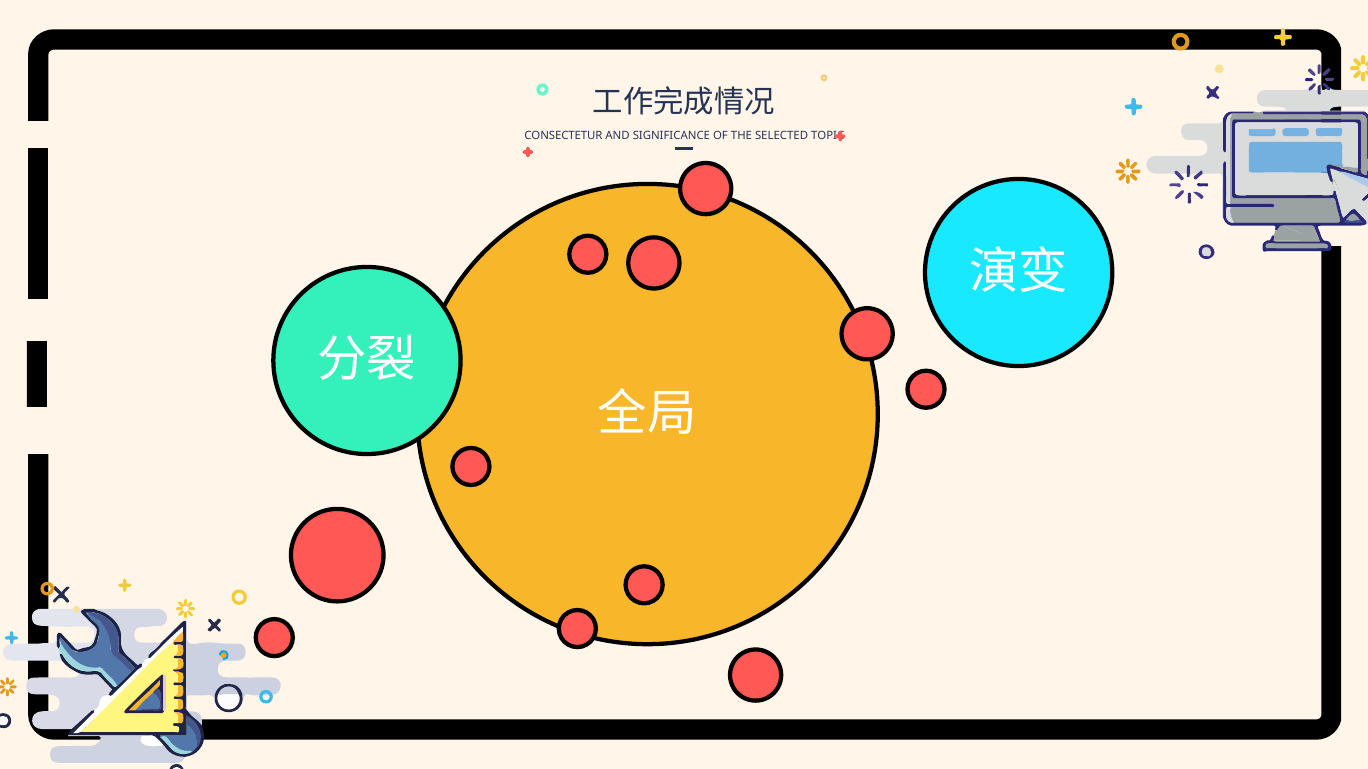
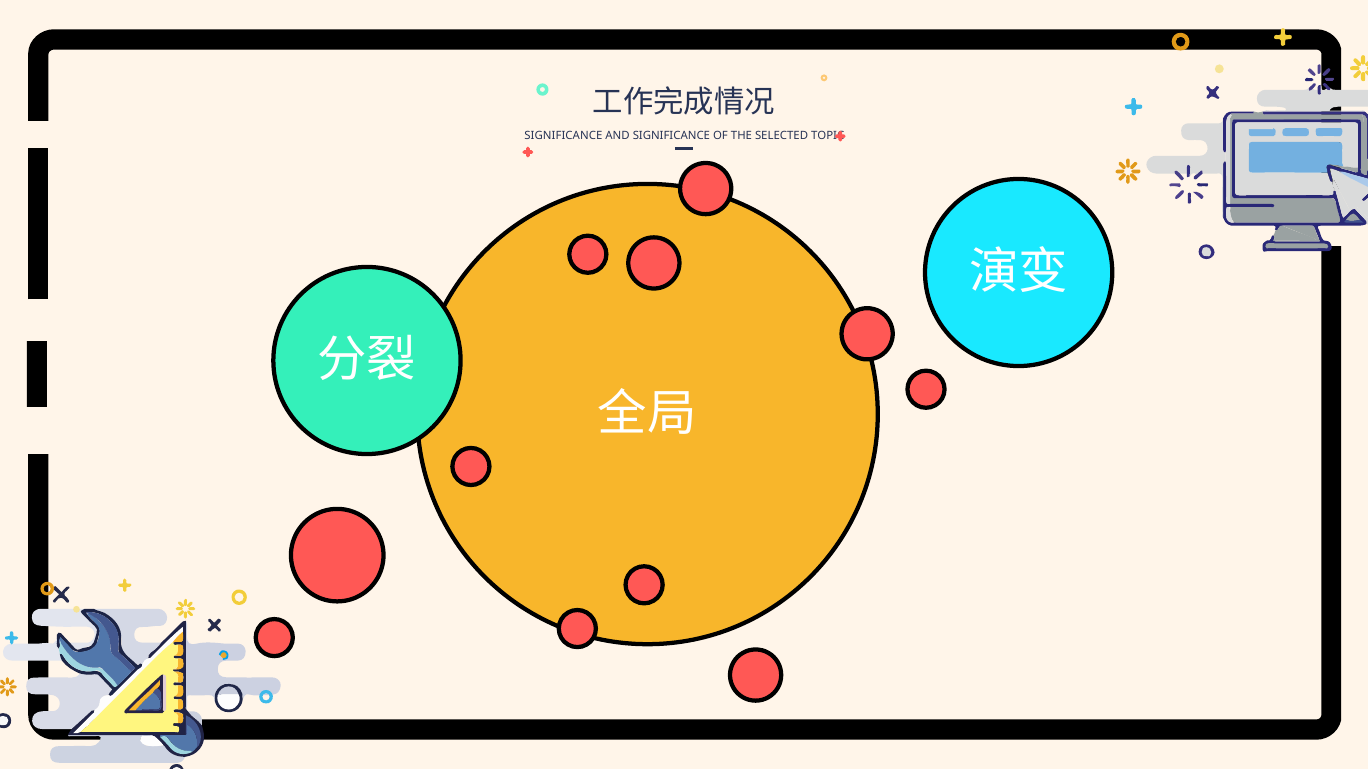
CONSECTETUR: CONSECTETUR -> SIGNIFICANCE (563, 135)
